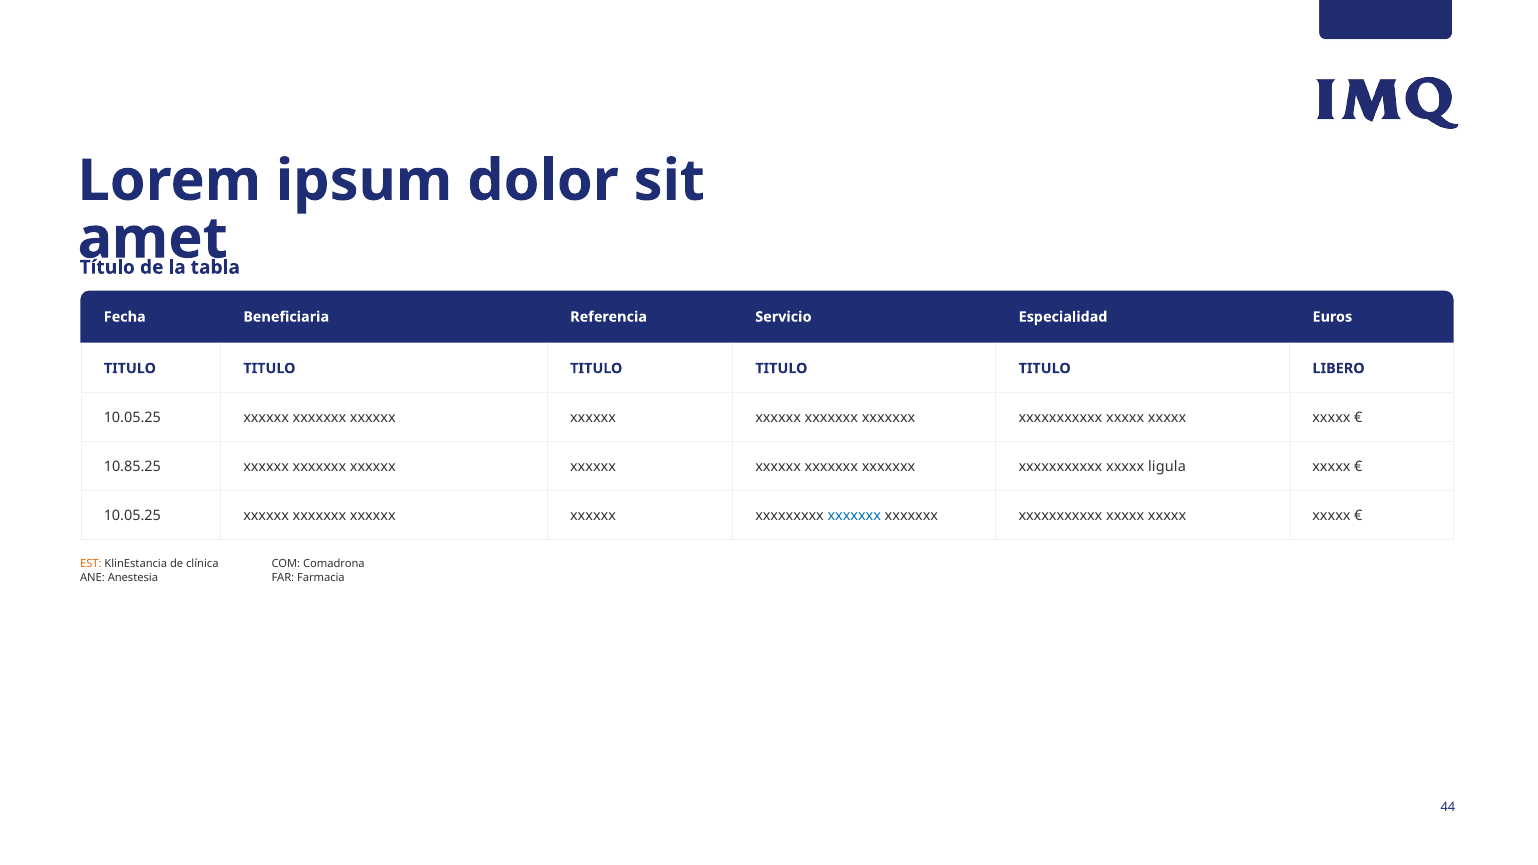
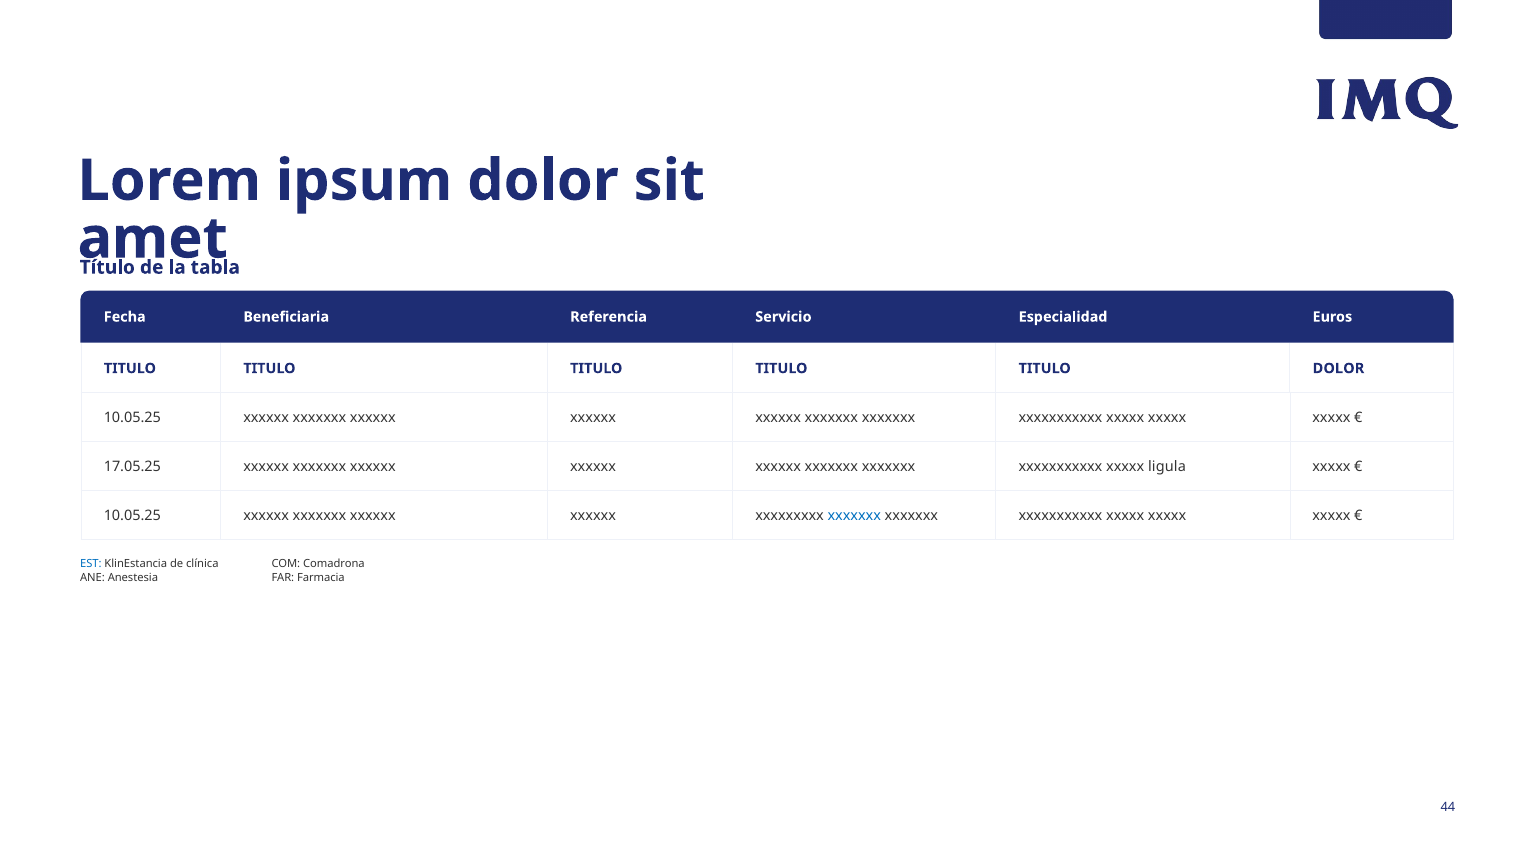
TITULO LIBERO: LIBERO -> DOLOR (1339, 368)
10.85.25: 10.85.25 -> 17.05.25 (132, 467)
EST colour: orange -> blue (91, 564)
